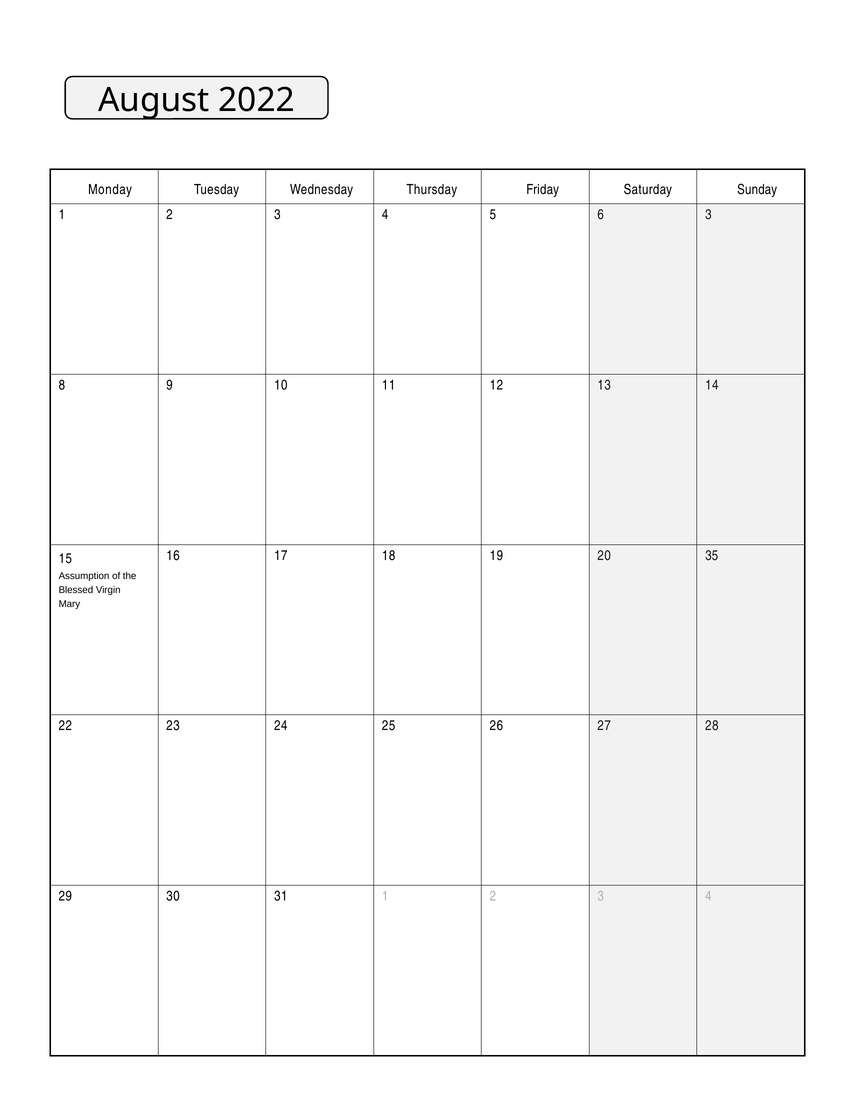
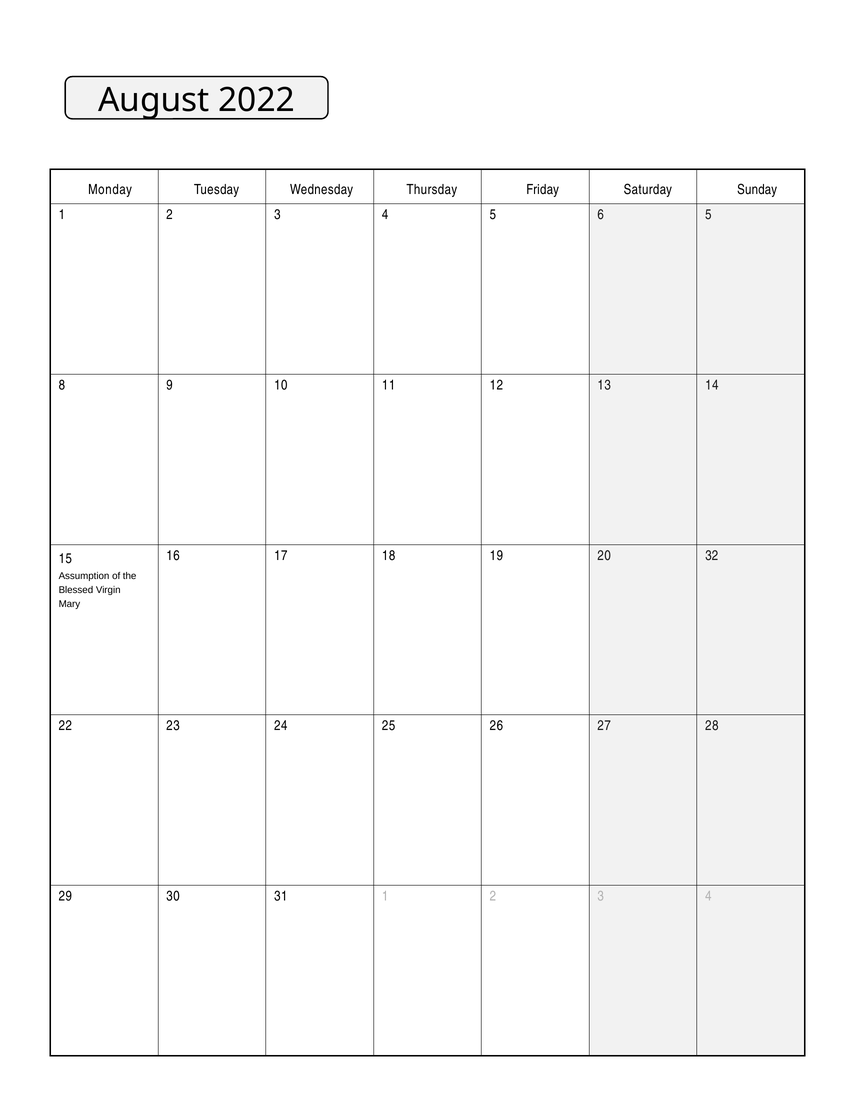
6 3: 3 -> 5 (708, 215)
35: 35 -> 32 (712, 556)
